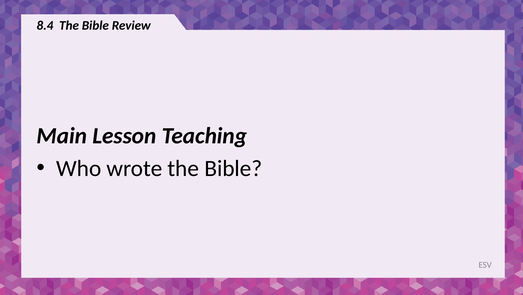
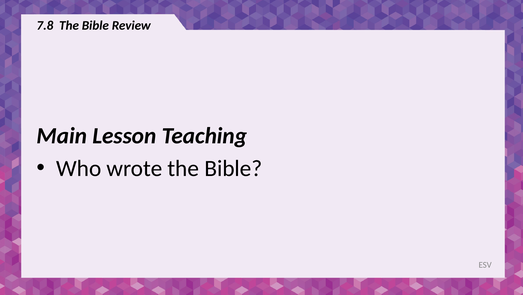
8.4: 8.4 -> 7.8 (45, 25)
